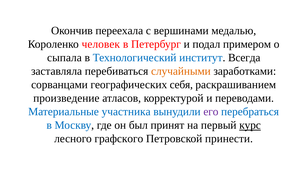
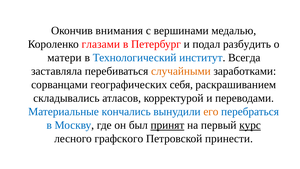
переехала: переехала -> внимания (119, 31)
человек: человек -> глазами (101, 44)
примером: примером -> разбудить (247, 44)
сыпала: сыпала -> матери (64, 58)
произведение: произведение -> складывались (66, 98)
участника: участника -> кончались (126, 112)
его colour: purple -> orange (211, 112)
принят underline: none -> present (167, 125)
